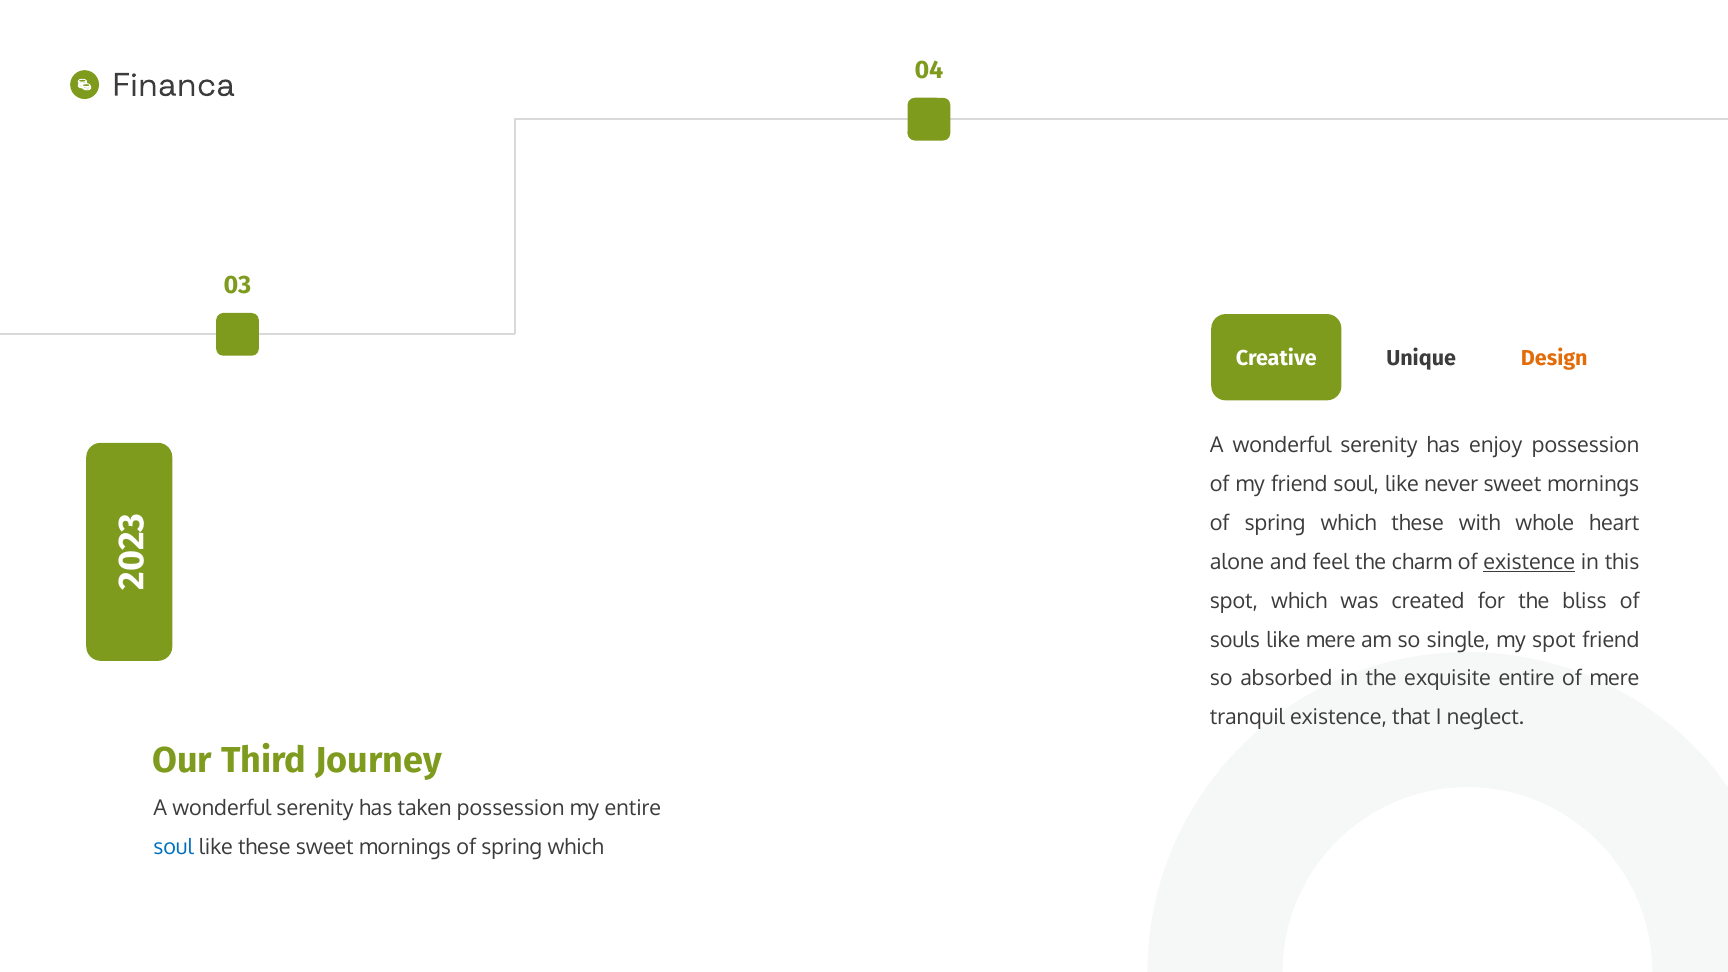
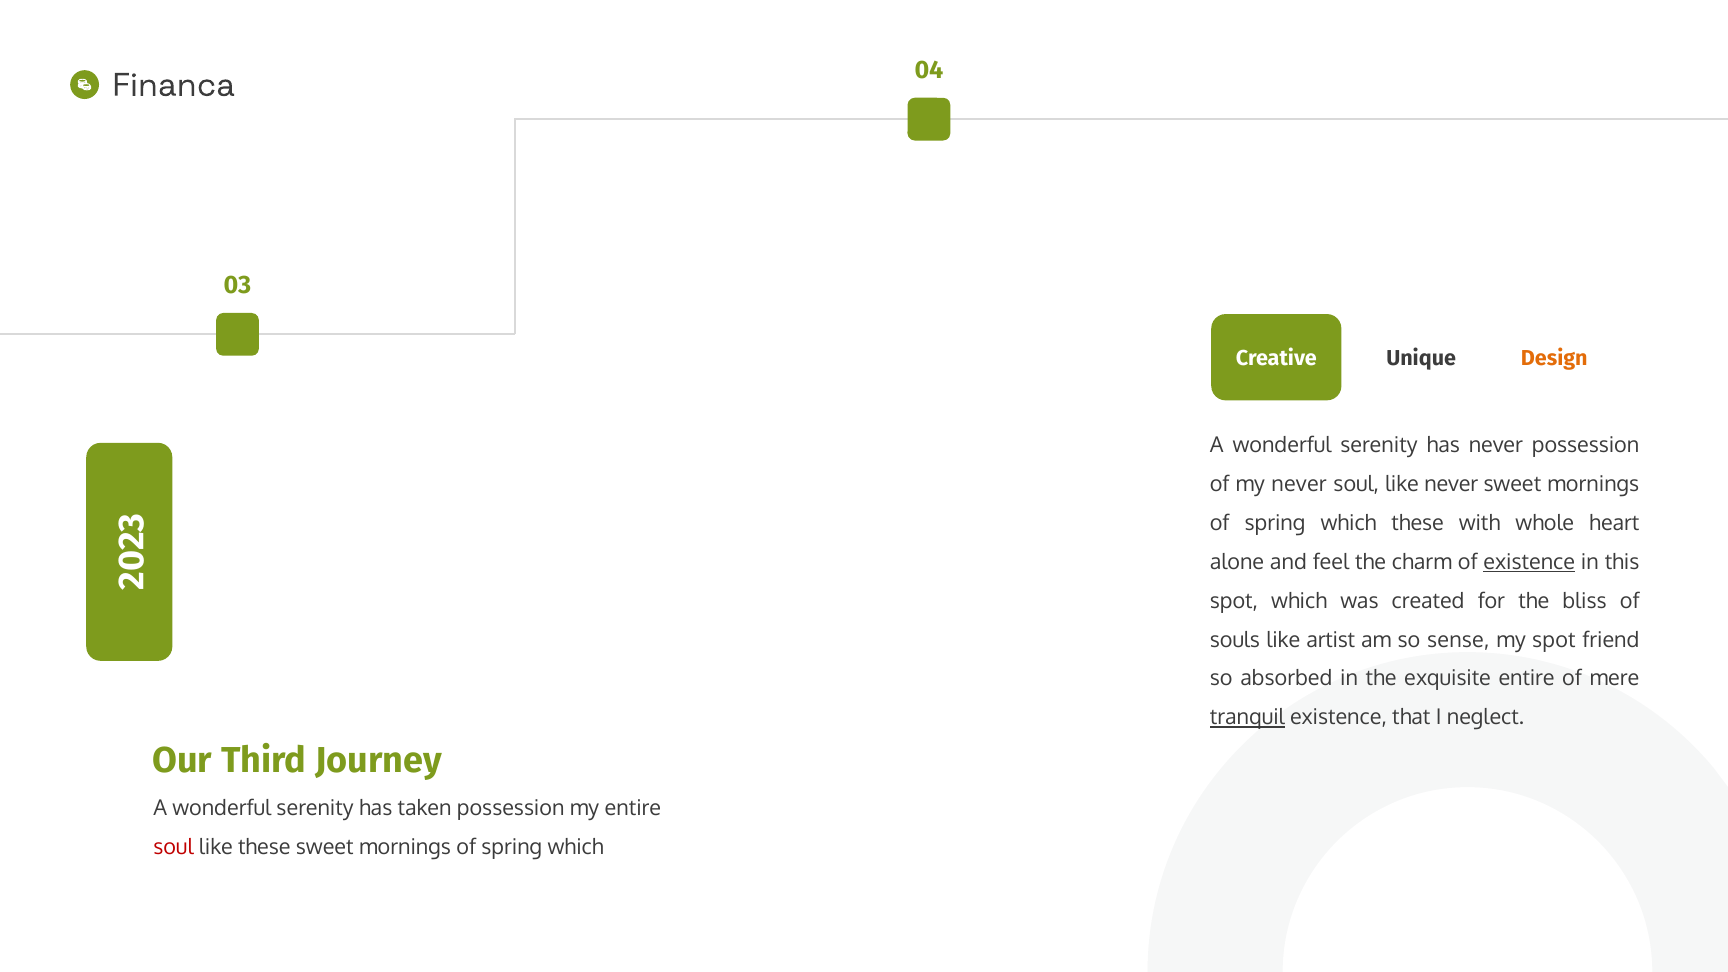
has enjoy: enjoy -> never (1496, 446)
my friend: friend -> never (1299, 484)
like mere: mere -> artist (1331, 640)
single: single -> sense (1458, 640)
tranquil underline: none -> present (1247, 718)
soul colour: blue -> red (173, 847)
